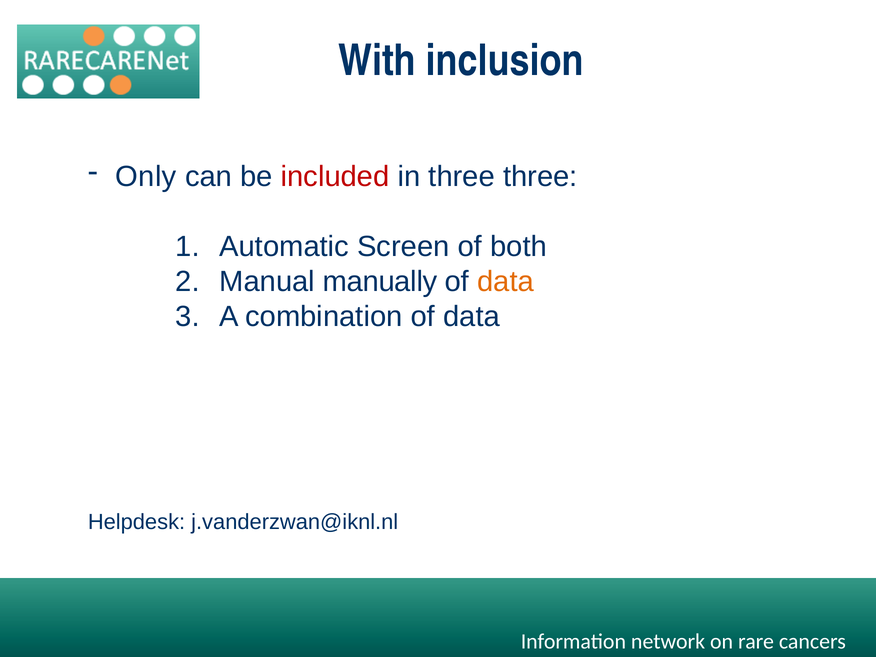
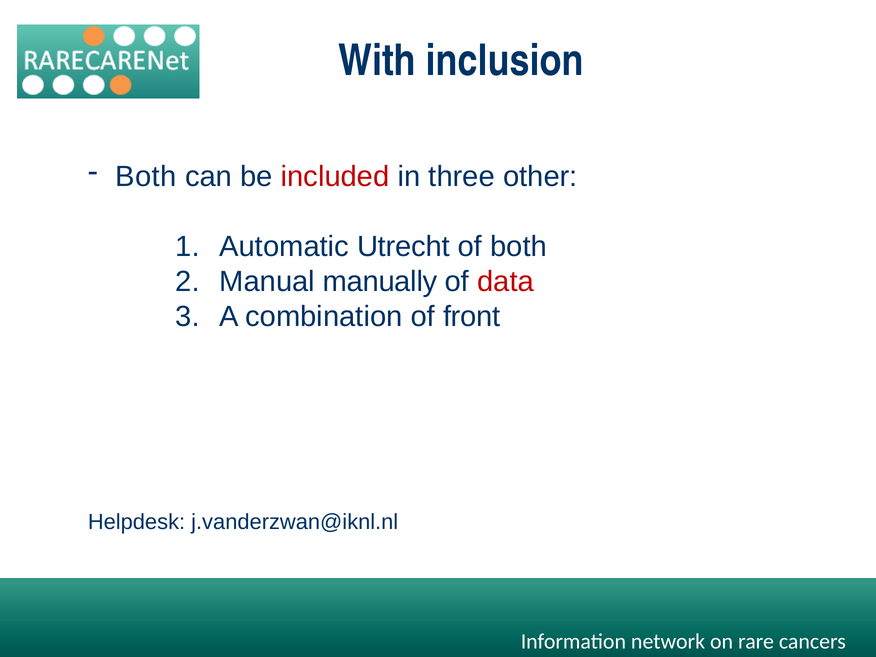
Only: Only -> Both (146, 177)
three three: three -> other (540, 177)
Screen: Screen -> Utrecht (403, 247)
data colour: orange -> red (506, 282)
combination of data: data -> front (472, 317)
